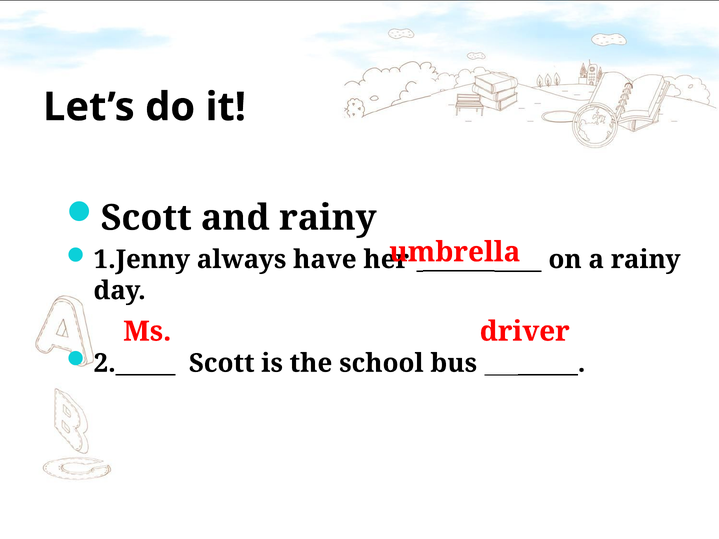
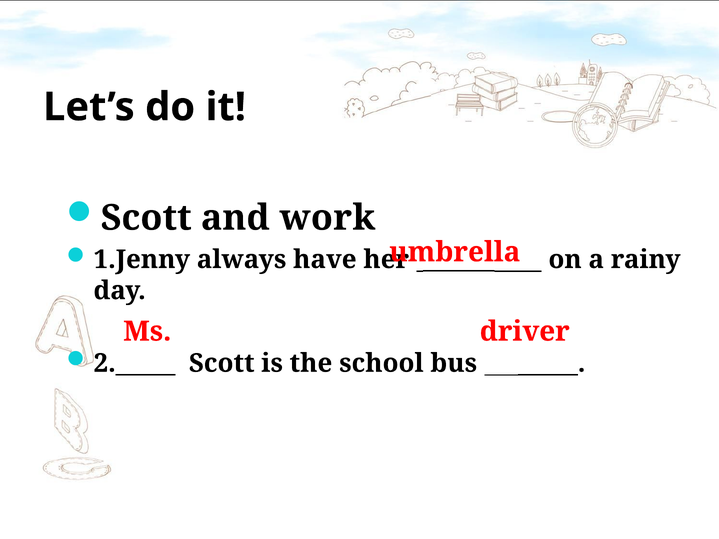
and rainy: rainy -> work (328, 218)
